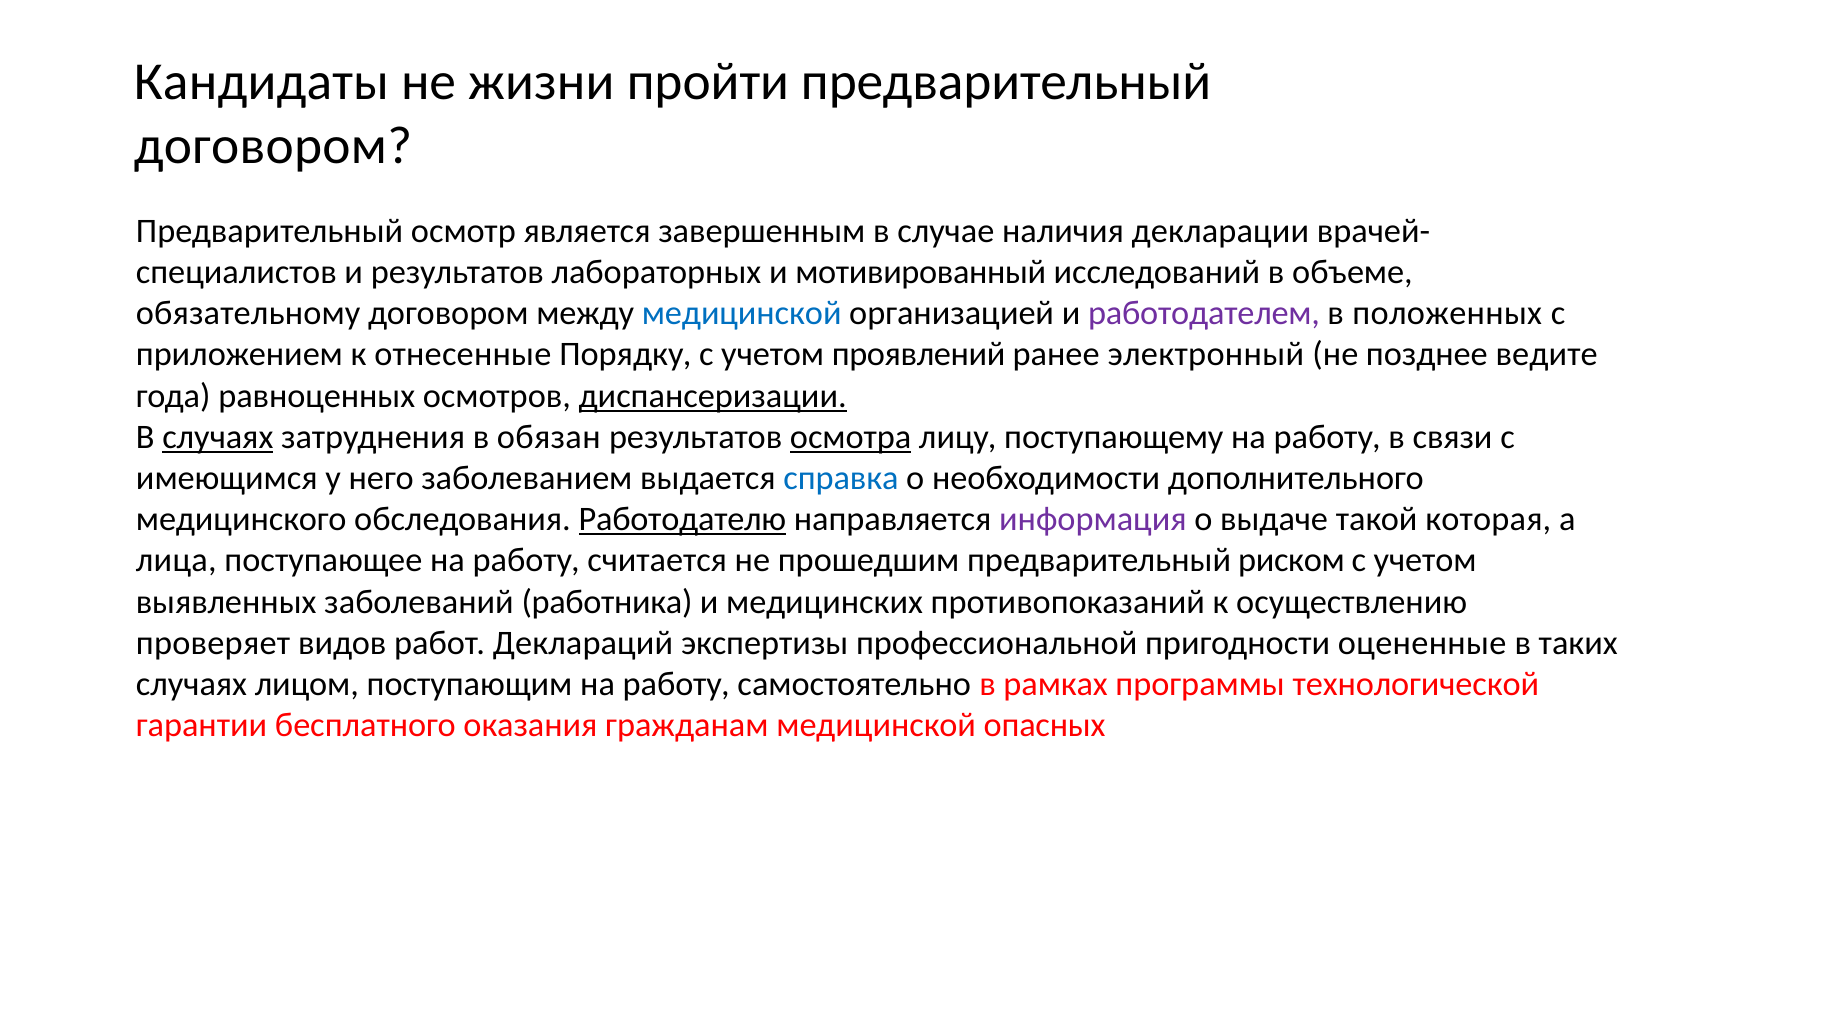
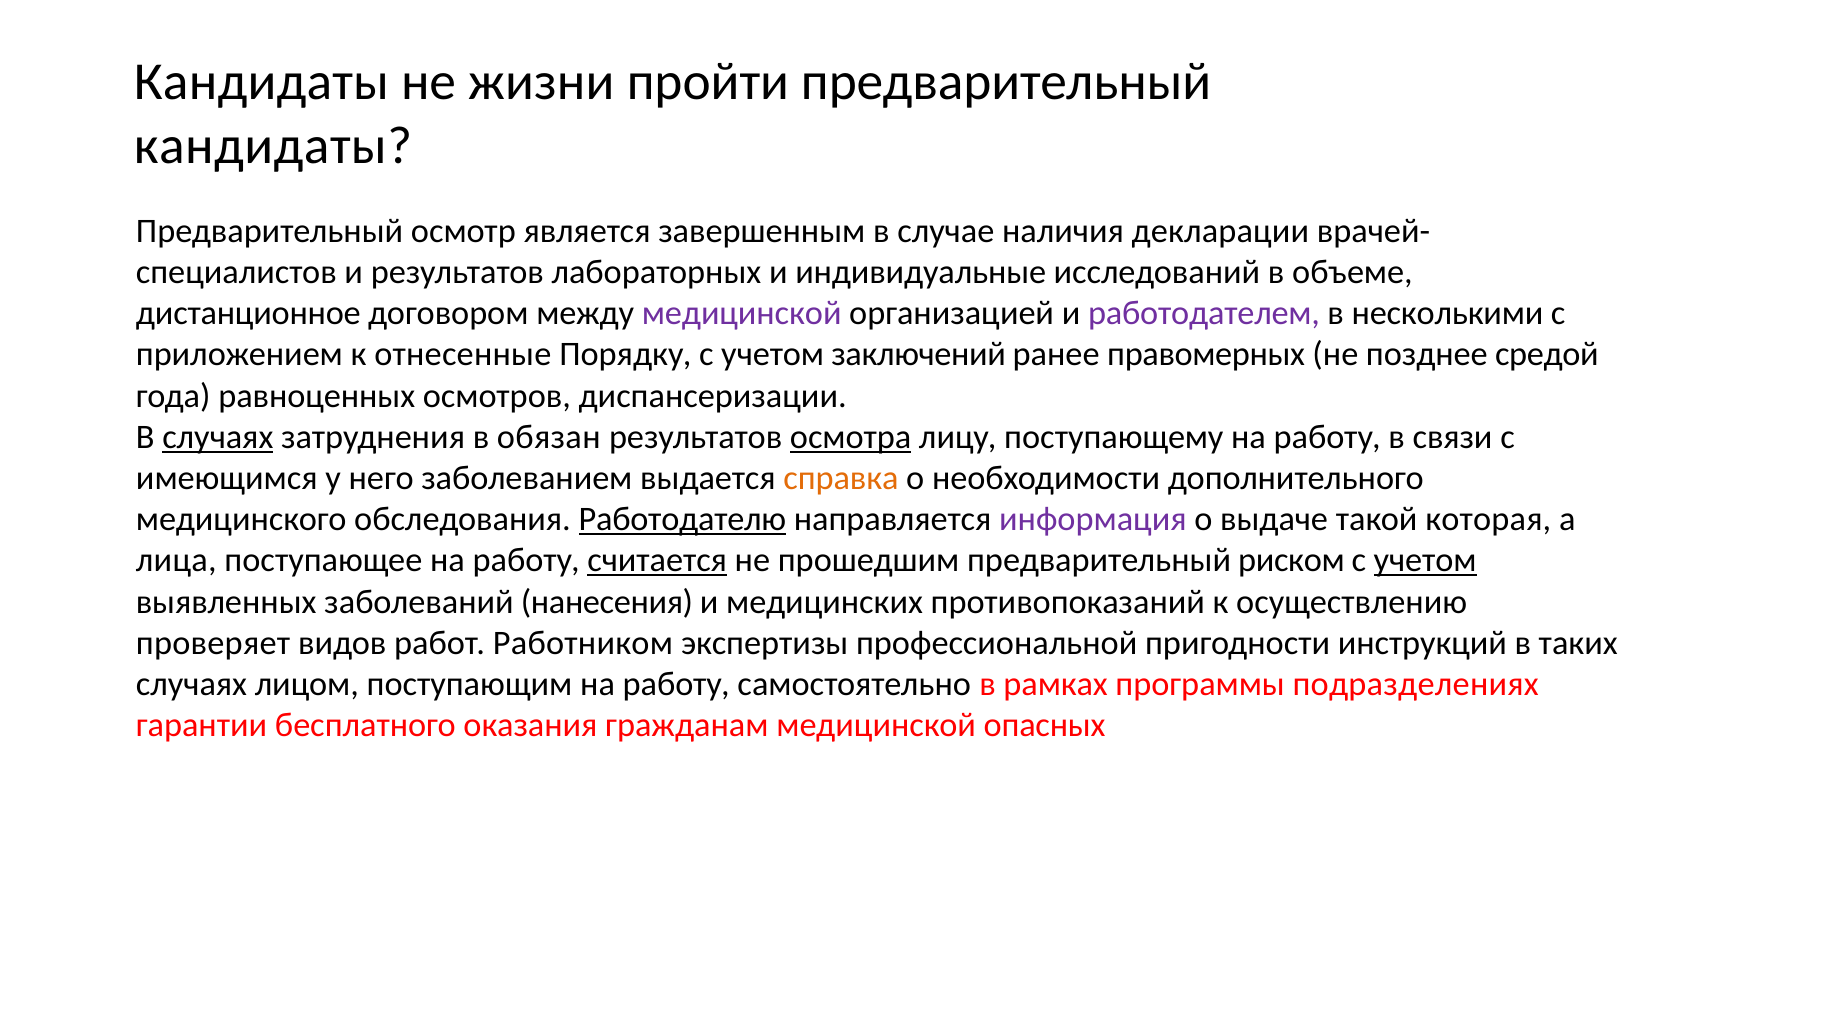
договором: договором -> кандидаты (273, 146)
мотивированный: мотивированный -> индивидуальные (921, 272)
обязательному: обязательному -> дистанционное (248, 313)
медицинской colour: blue -> purple (742, 313)
положенных: положенных -> несколькими (1448, 313)
проявлений: проявлений -> заключений (919, 355)
электронный: электронный -> правомерных (1206, 355)
ведите: ведите -> средой (1547, 355)
диспансеризации underline: present -> none (713, 396)
справка colour: blue -> orange (841, 478)
считается underline: none -> present (657, 561)
учетом underline: none -> present (1425, 561)
работника: работника -> нанесения (607, 602)
Деклараций: Деклараций -> Работником (583, 643)
оцененные: оцененные -> инструкций (1422, 643)
технологической: технологической -> подразделениях (1416, 684)
